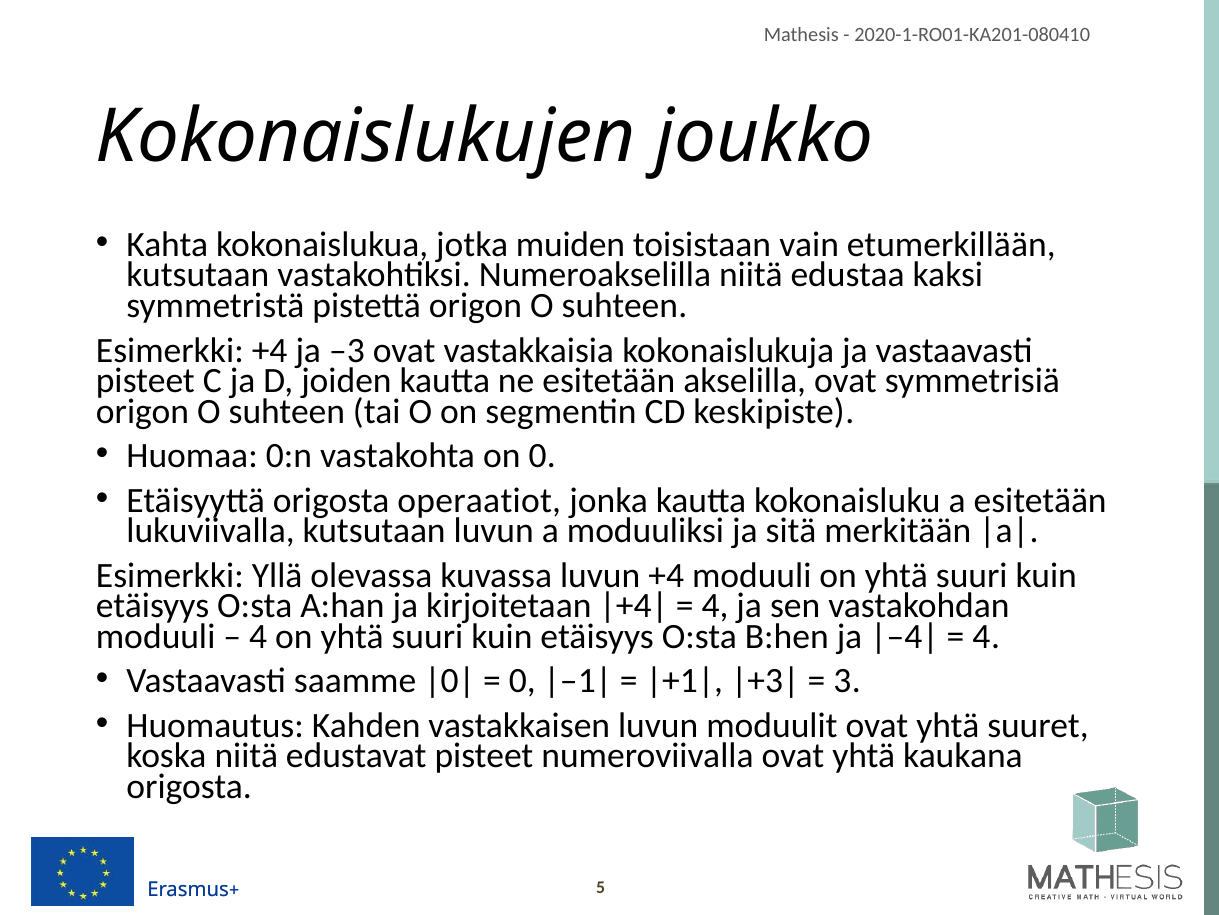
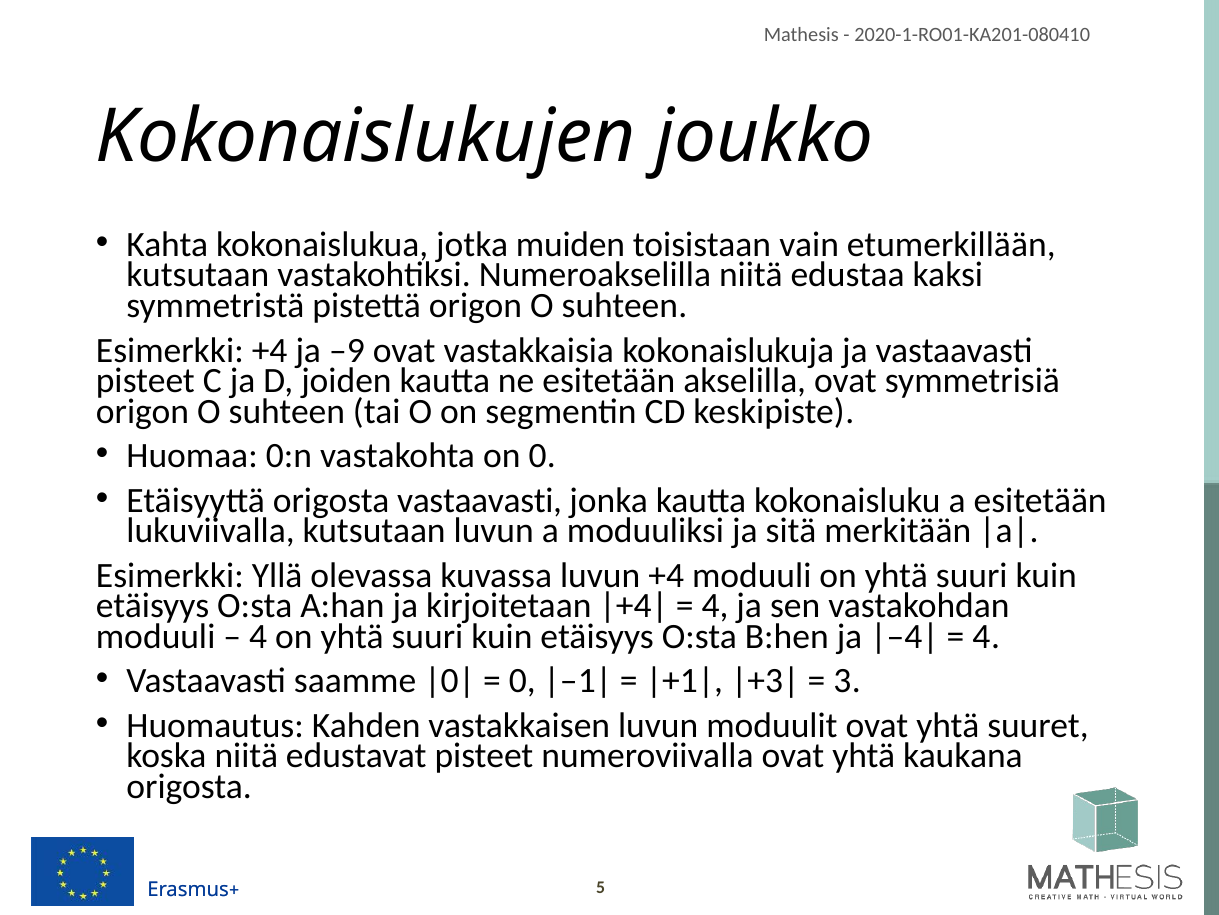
–3: –3 -> –9 (347, 350)
origosta operaatiot: operaatiot -> vastaavasti (480, 500)
